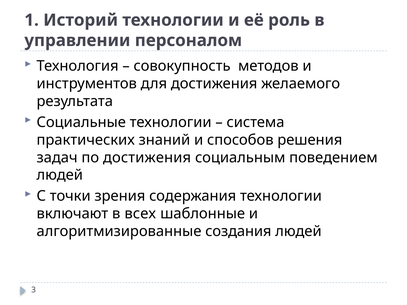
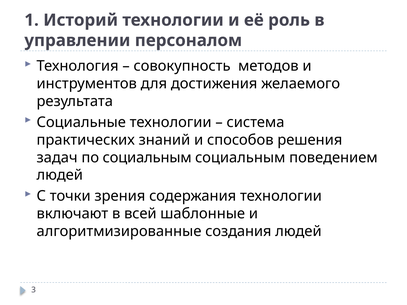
по достижения: достижения -> социальным (147, 158)
всех: всех -> всей (140, 214)
